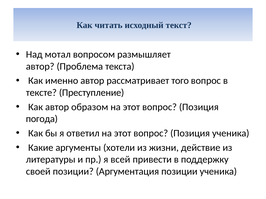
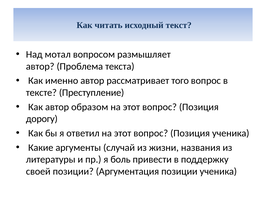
погода: погода -> дорогу (42, 119)
хотели: хотели -> случай (119, 148)
действие: действие -> названия (201, 148)
всей: всей -> боль (120, 160)
